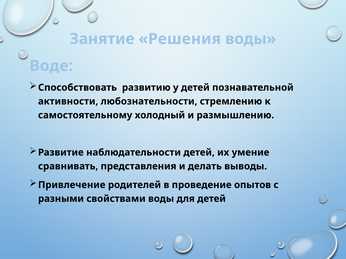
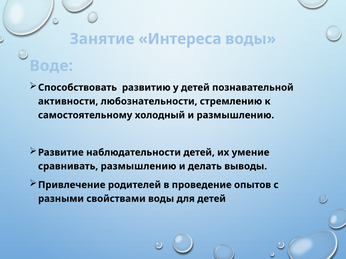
Решения: Решения -> Интереса (180, 39)
сравнивать представления: представления -> размышлению (138, 167)
